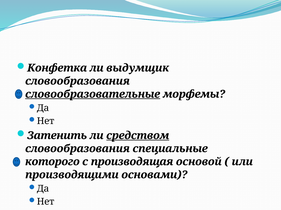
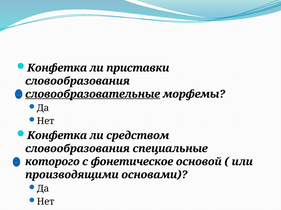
выдумщик: выдумщик -> приставки (138, 68)
Затенить: Затенить -> Конфетка (57, 136)
средством underline: present -> none (138, 136)
производящая: производящая -> фонетическое (132, 162)
